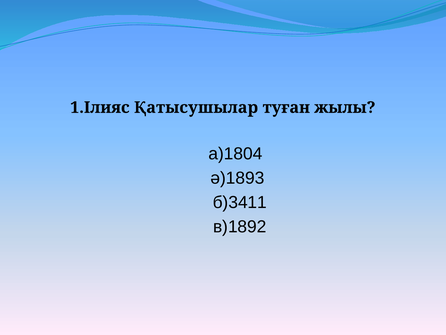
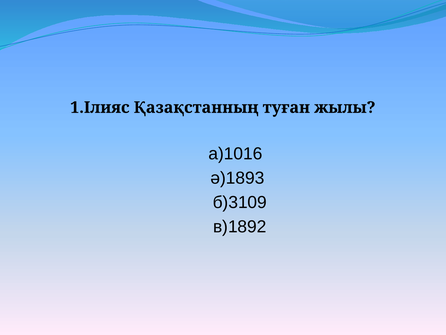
Қатысушылар: Қатысушылар -> Қазақстанның (196, 107)
а)1804: а)1804 -> а)1016 (236, 154)
б)3411: б)3411 -> б)3109 (240, 202)
